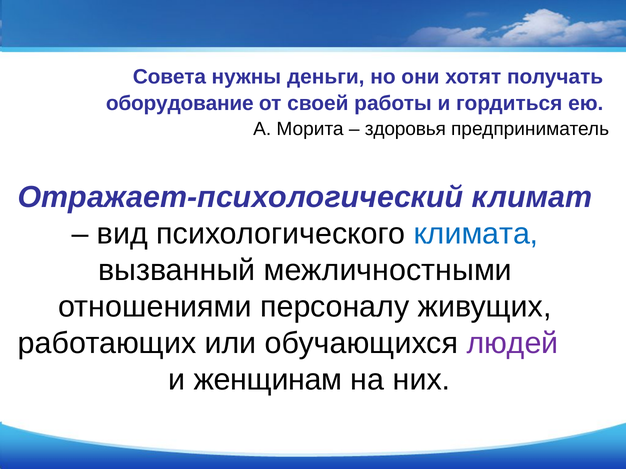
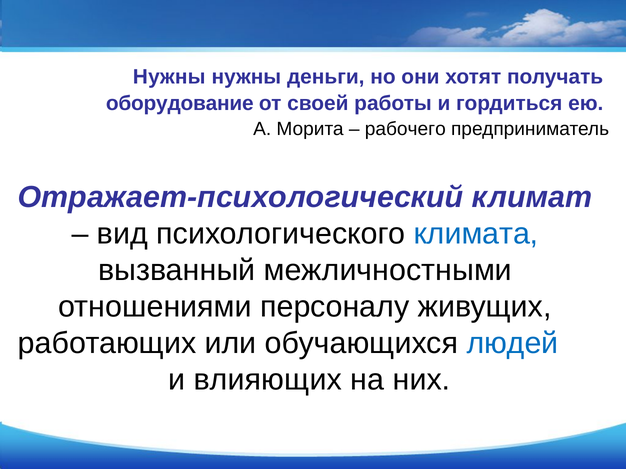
Совета: Совета -> Нужны (169, 77)
здоровья: здоровья -> рабочего (405, 129)
людей colour: purple -> blue (512, 344)
женщинам: женщинам -> влияющих (268, 380)
